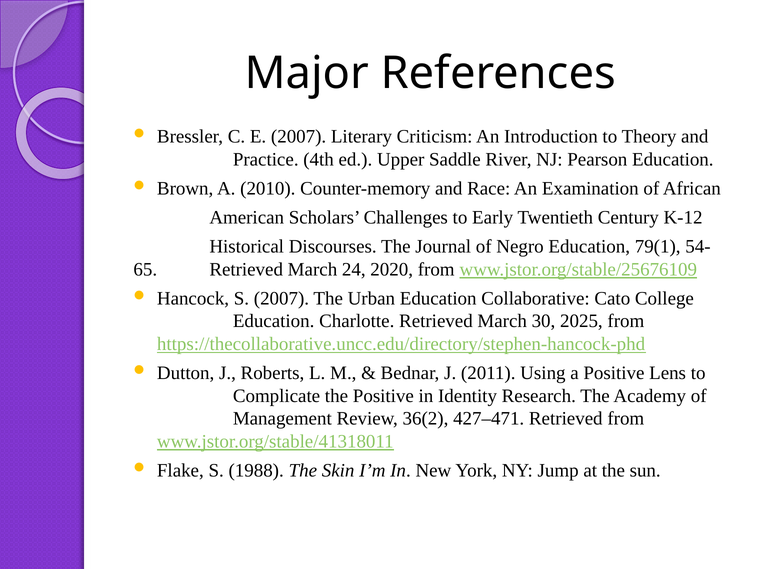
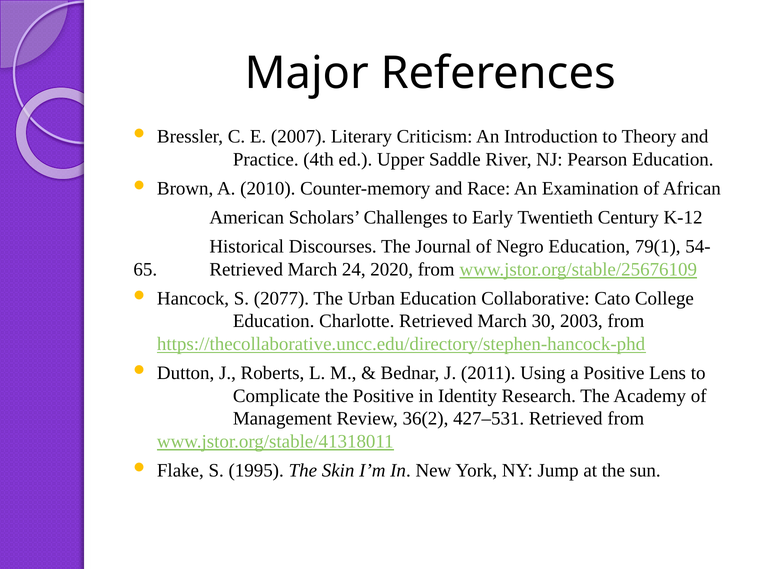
S 2007: 2007 -> 2077 (281, 299)
2025: 2025 -> 2003 (581, 321)
427–471: 427–471 -> 427–531 (489, 419)
1988: 1988 -> 1995 (256, 471)
